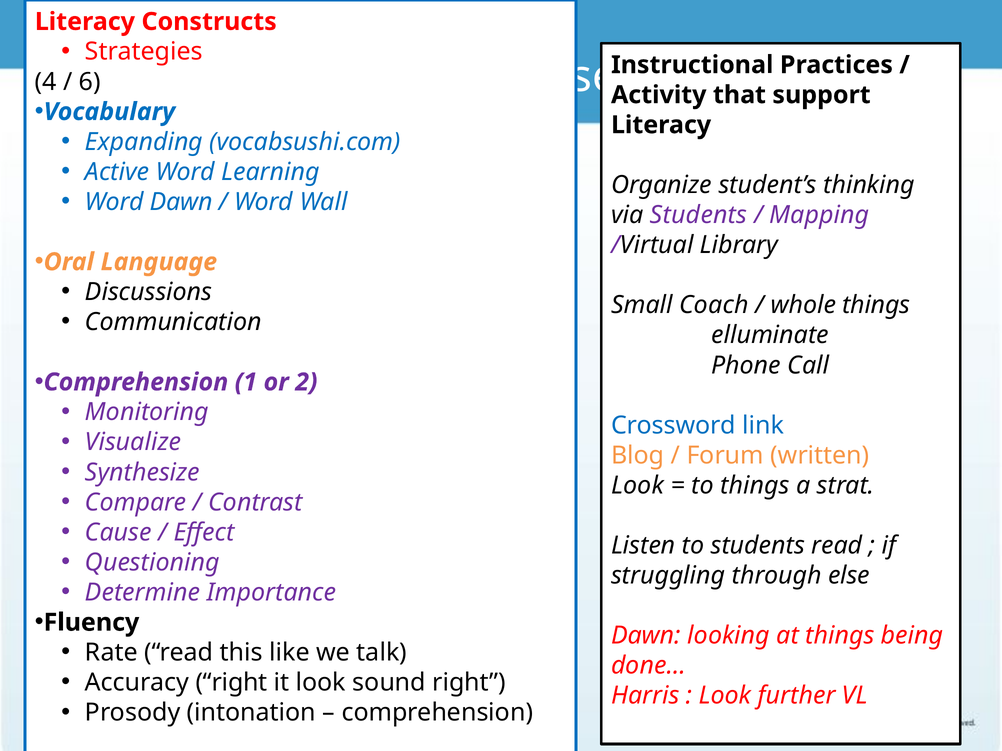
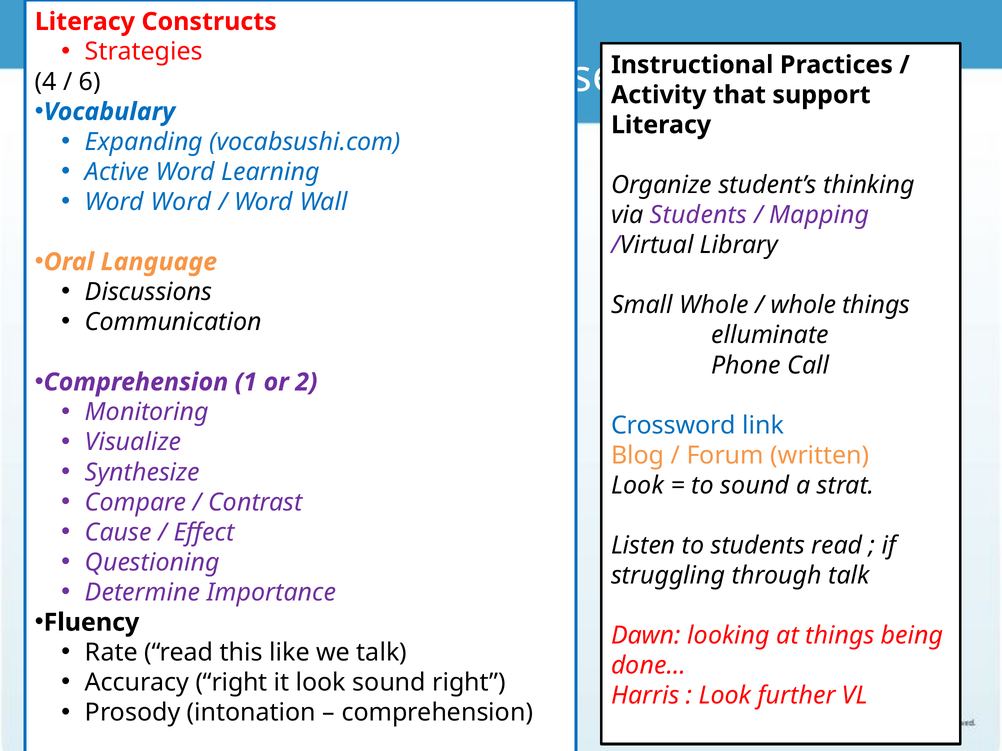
Word Dawn: Dawn -> Word (181, 202)
Small Coach: Coach -> Whole (714, 305)
to things: things -> sound (755, 486)
through else: else -> talk (849, 576)
